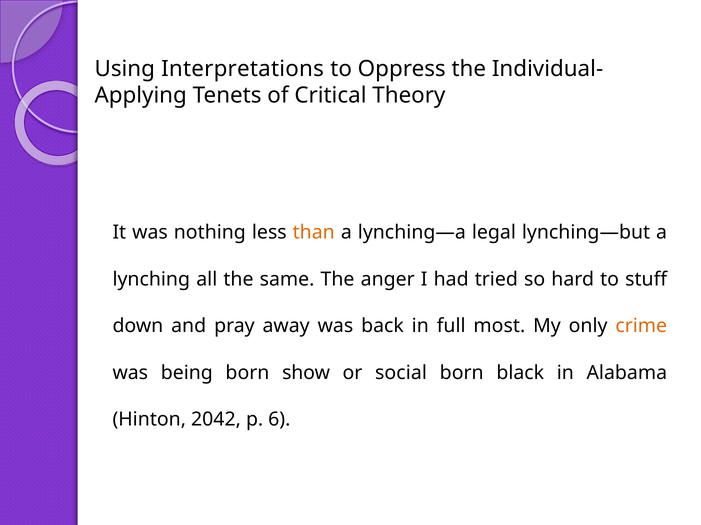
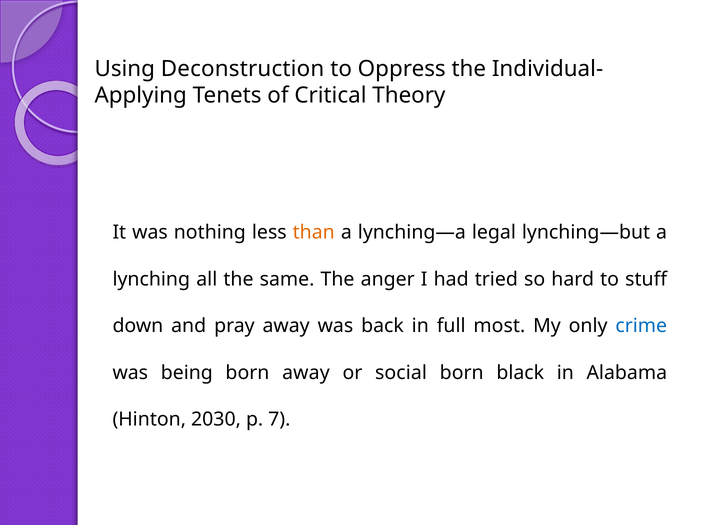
Interpretations: Interpretations -> Deconstruction (243, 69)
crime colour: orange -> blue (641, 326)
born show: show -> away (306, 373)
2042: 2042 -> 2030 (216, 420)
6: 6 -> 7 (279, 420)
